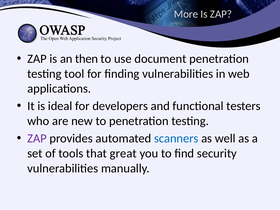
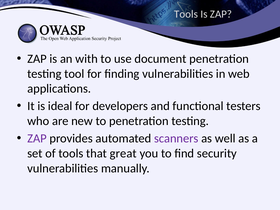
More: More -> Tools (186, 14)
then: then -> with (87, 59)
scanners colour: blue -> purple (176, 138)
